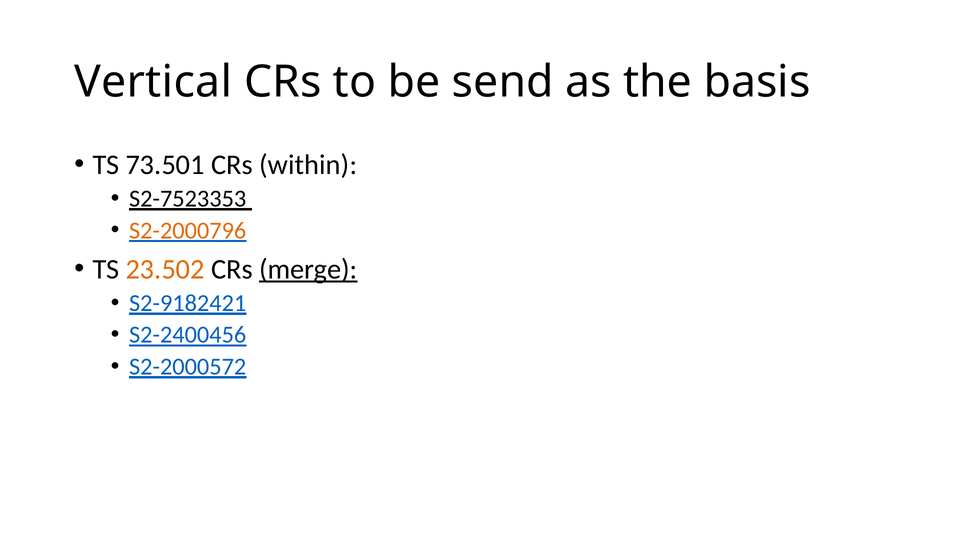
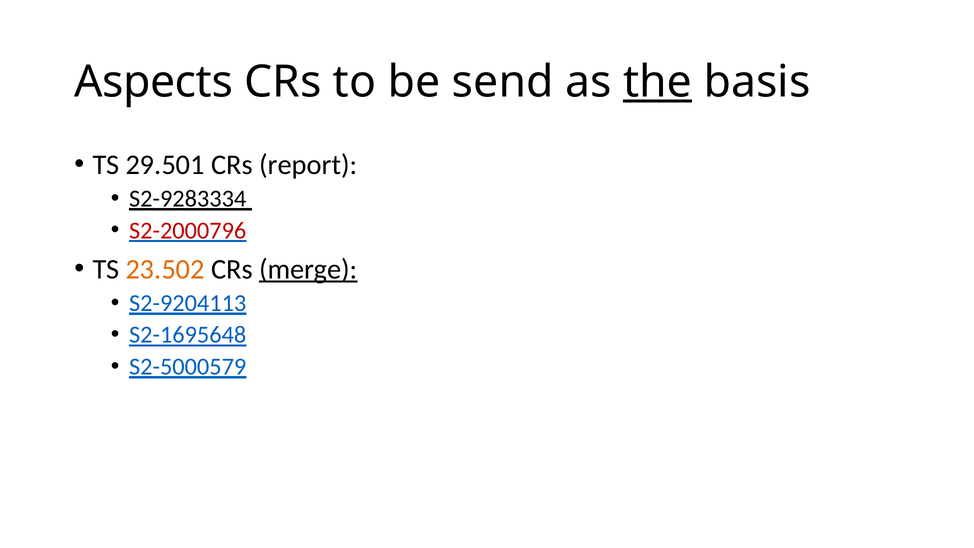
Vertical: Vertical -> Aspects (154, 82)
the underline: none -> present (658, 82)
73.501: 73.501 -> 29.501 (165, 165)
within: within -> report (308, 165)
S2-7523353: S2-7523353 -> S2-9283334 (188, 199)
S2-2000796 colour: orange -> red (188, 230)
S2-9182421: S2-9182421 -> S2-9204113 (188, 303)
S2-2400456: S2-2400456 -> S2-1695648 (188, 335)
S2-2000572: S2-2000572 -> S2-5000579 (188, 367)
